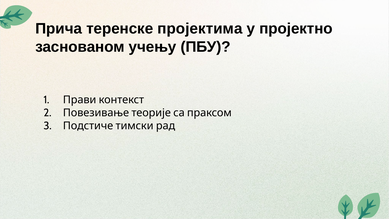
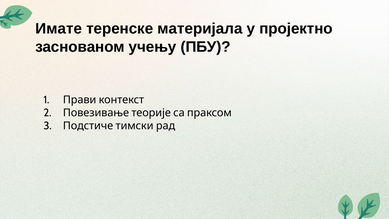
Прича: Прича -> Имате (59, 29)
пројектима: пројектима -> материјала (200, 29)
